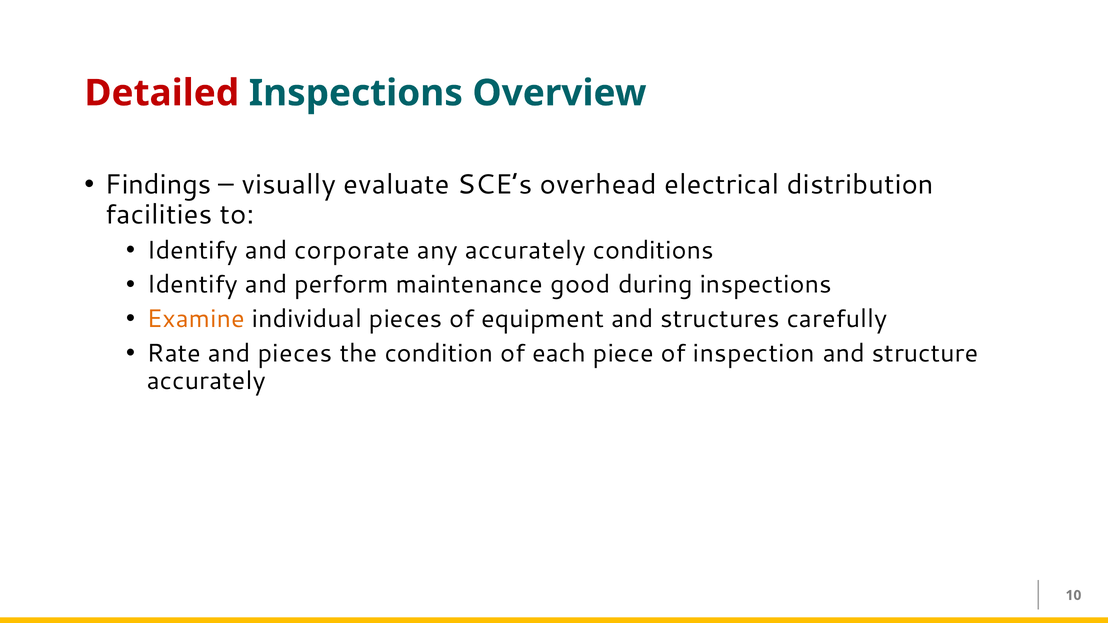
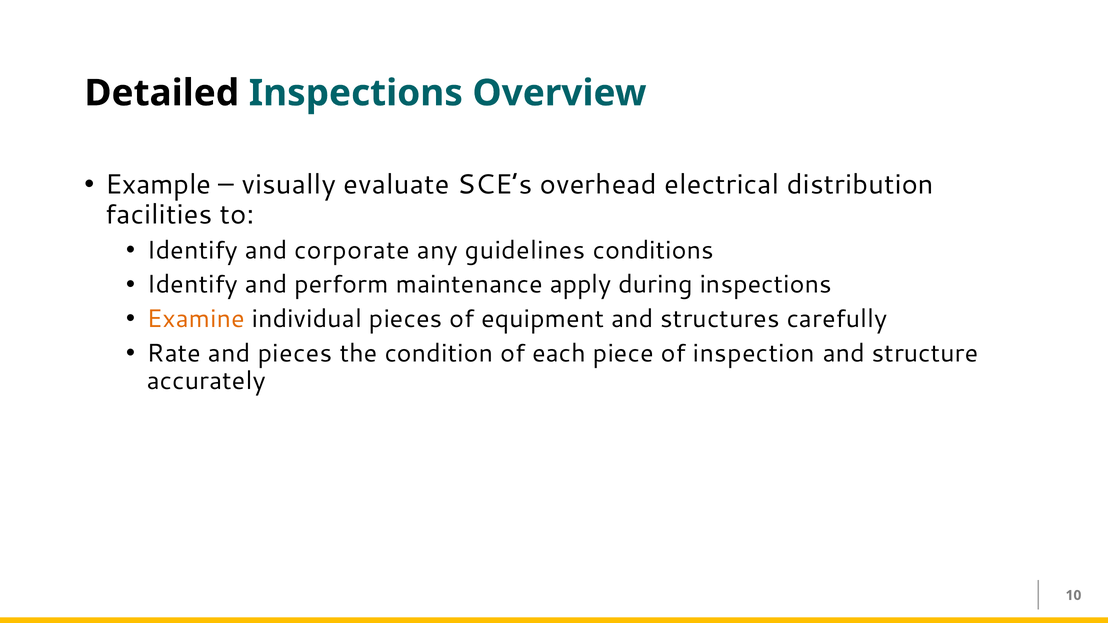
Detailed colour: red -> black (162, 93)
Findings: Findings -> Example (158, 185)
any accurately: accurately -> guidelines (525, 250)
good: good -> apply (581, 285)
